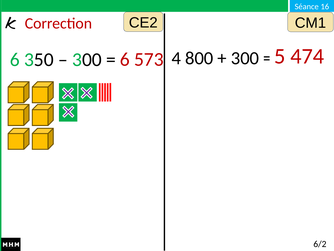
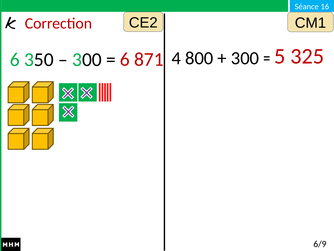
474: 474 -> 325 (307, 56)
573: 573 -> 871 (149, 59)
6/2: 6/2 -> 6/9 (320, 244)
